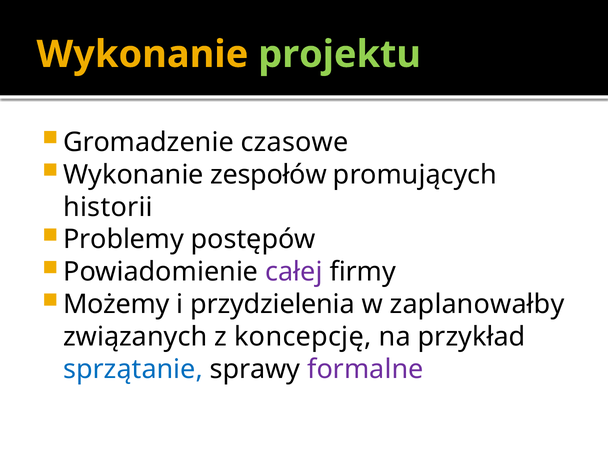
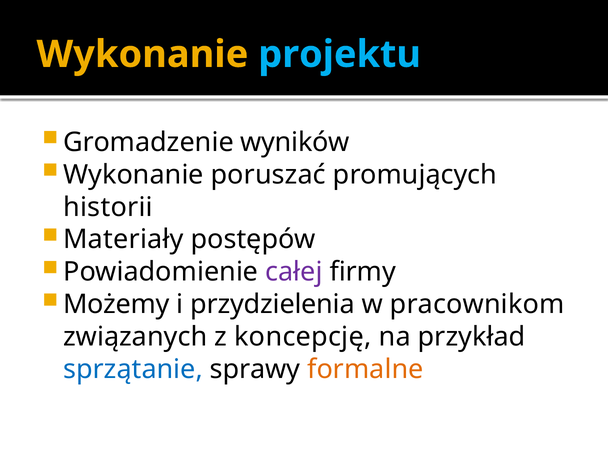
projektu colour: light green -> light blue (340, 54)
czasowe: czasowe -> wyników (295, 142)
zespołów: zespołów -> poruszać (268, 175)
Problemy: Problemy -> Materiały (123, 240)
zaplanowałby: zaplanowałby -> pracownikom (477, 304)
formalne colour: purple -> orange (365, 369)
